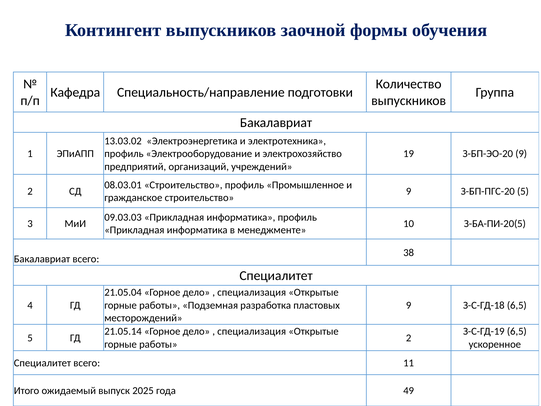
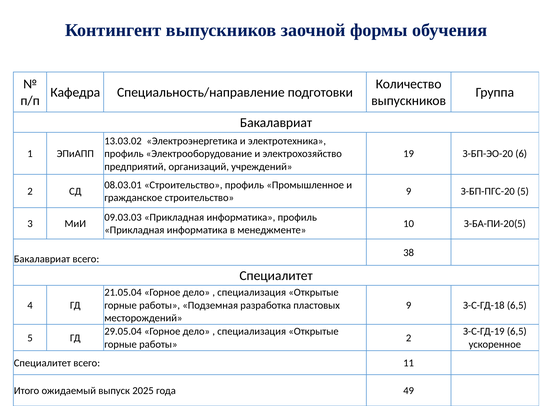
З-БП-ЭО-20 9: 9 -> 6 (521, 154)
21.05.14: 21.05.14 -> 29.05.04 (123, 331)
